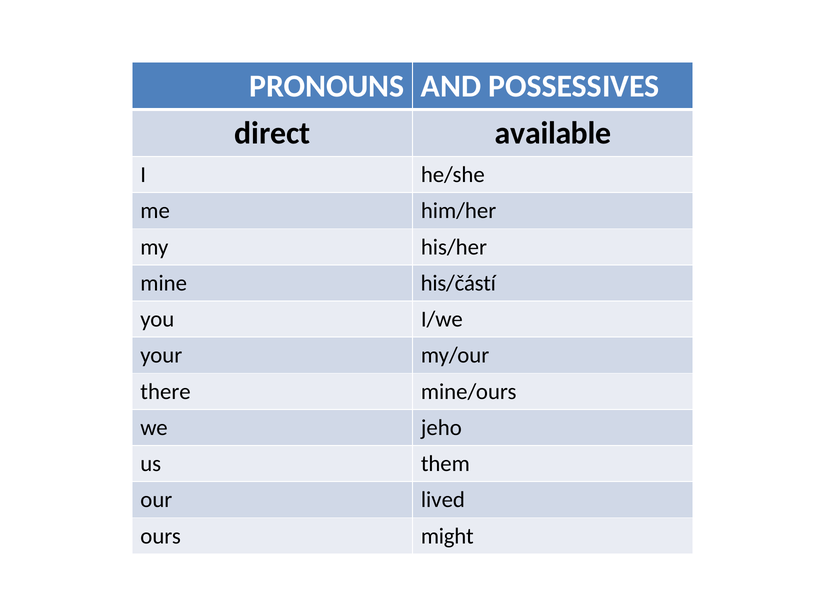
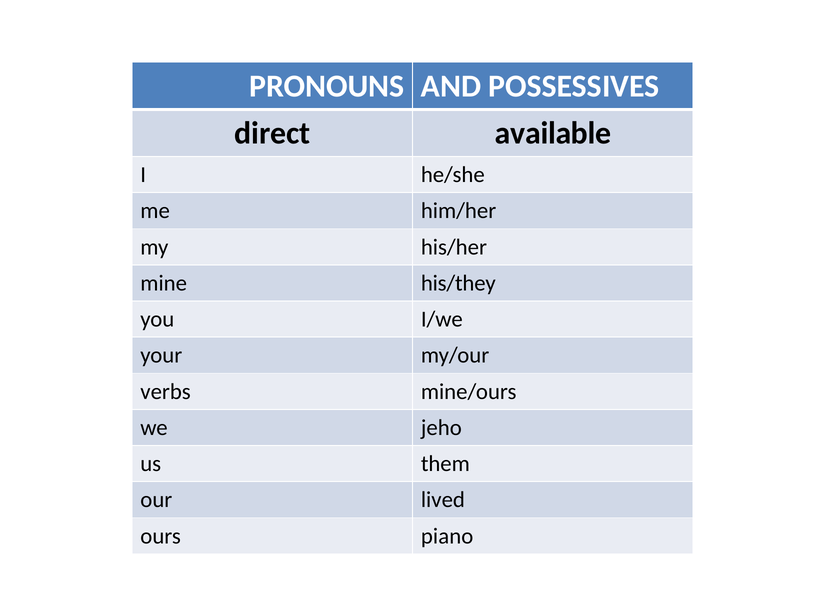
his/částí: his/částí -> his/they (458, 283)
there: there -> verbs (166, 391)
might: might -> piano (447, 535)
